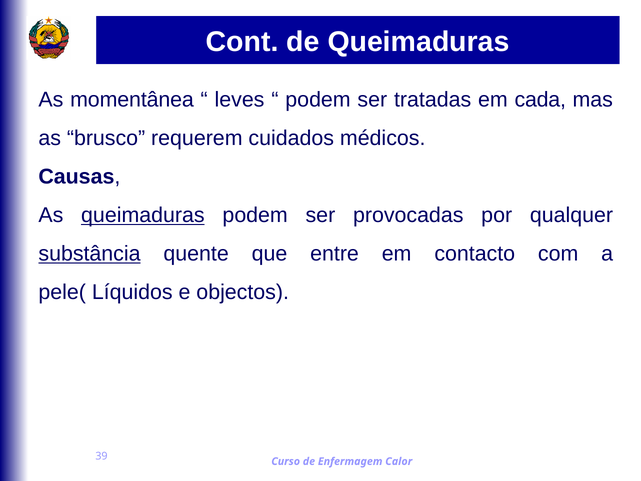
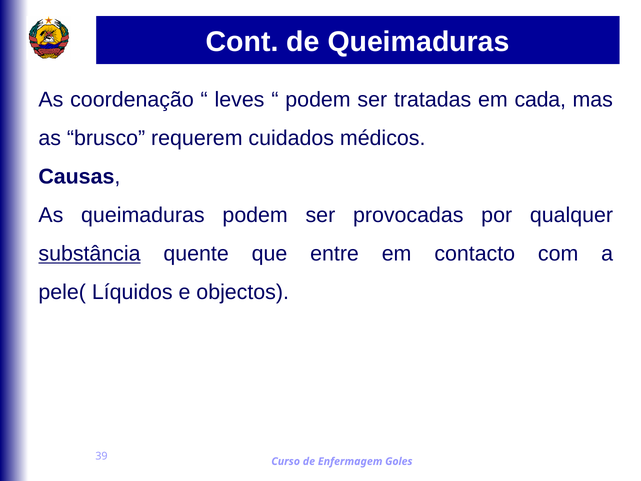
momentânea: momentânea -> coordenação (132, 100)
queimaduras underline: present -> none (143, 215)
Calor: Calor -> Goles (399, 461)
